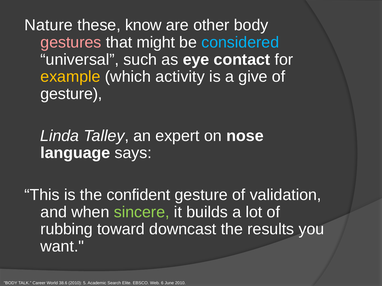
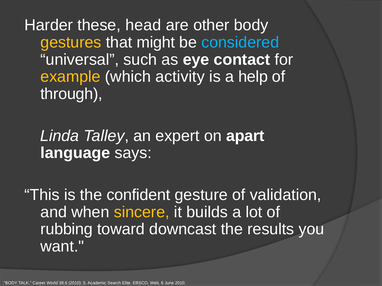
Nature: Nature -> Harder (49, 25)
know: know -> head (143, 25)
gestures colour: pink -> yellow (71, 42)
give: give -> help (253, 77)
gesture: gesture -> through (71, 94)
nose: nose -> apart (245, 136)
sincere colour: light green -> yellow (142, 212)
